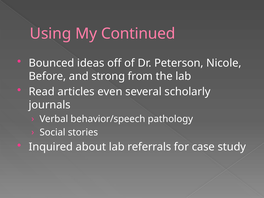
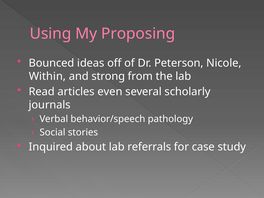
Continued: Continued -> Proposing (138, 34)
Before: Before -> Within (47, 76)
